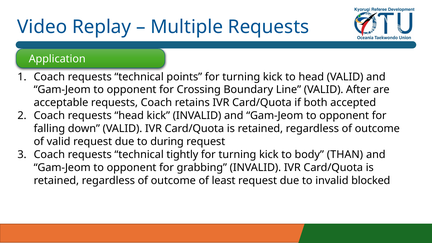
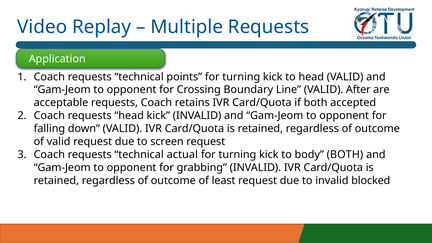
during: during -> screen (167, 142)
tightly: tightly -> actual (182, 155)
body THAN: THAN -> BOTH (345, 155)
